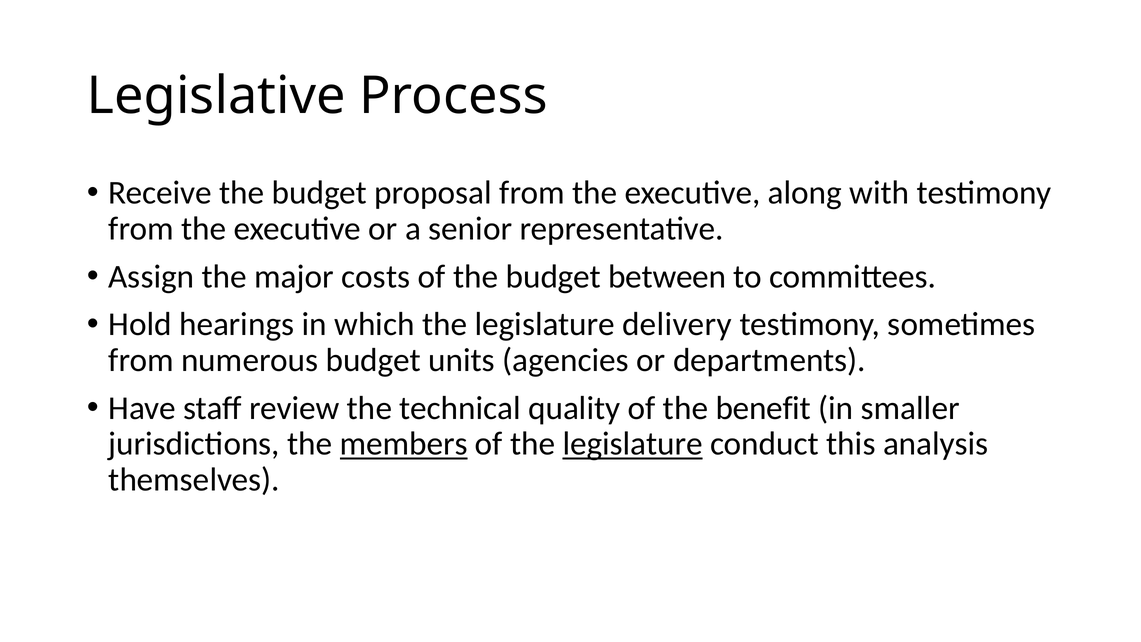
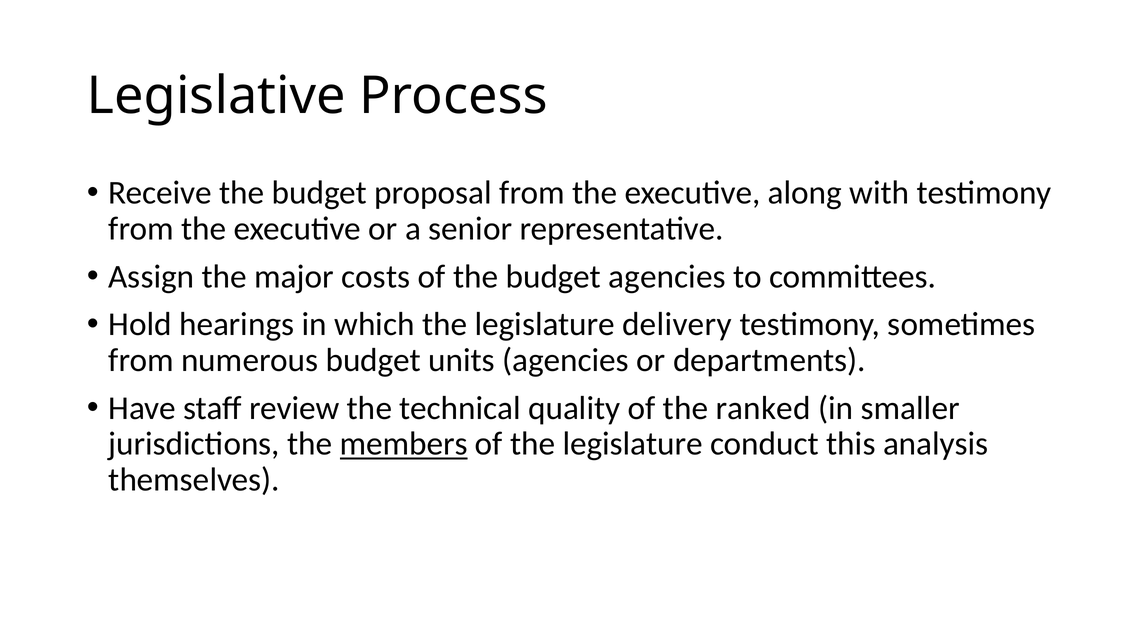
budget between: between -> agencies (667, 276)
benefit: benefit -> ranked (763, 408)
legislature underline: present -> none (633, 444)
